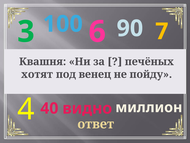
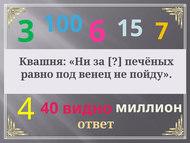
90: 90 -> 15 (130, 28)
хотят: хотят -> равно (37, 74)
